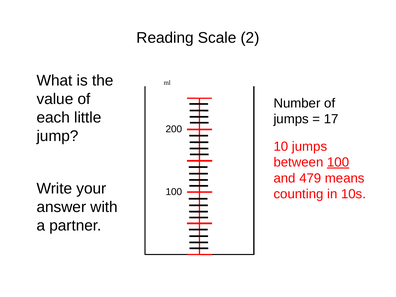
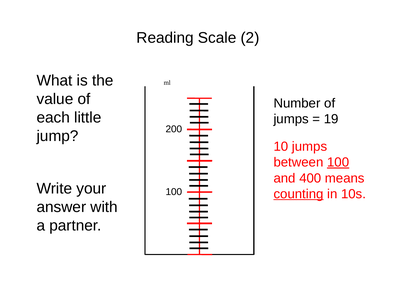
17: 17 -> 19 (331, 119)
479: 479 -> 400 (310, 178)
counting underline: none -> present (299, 194)
